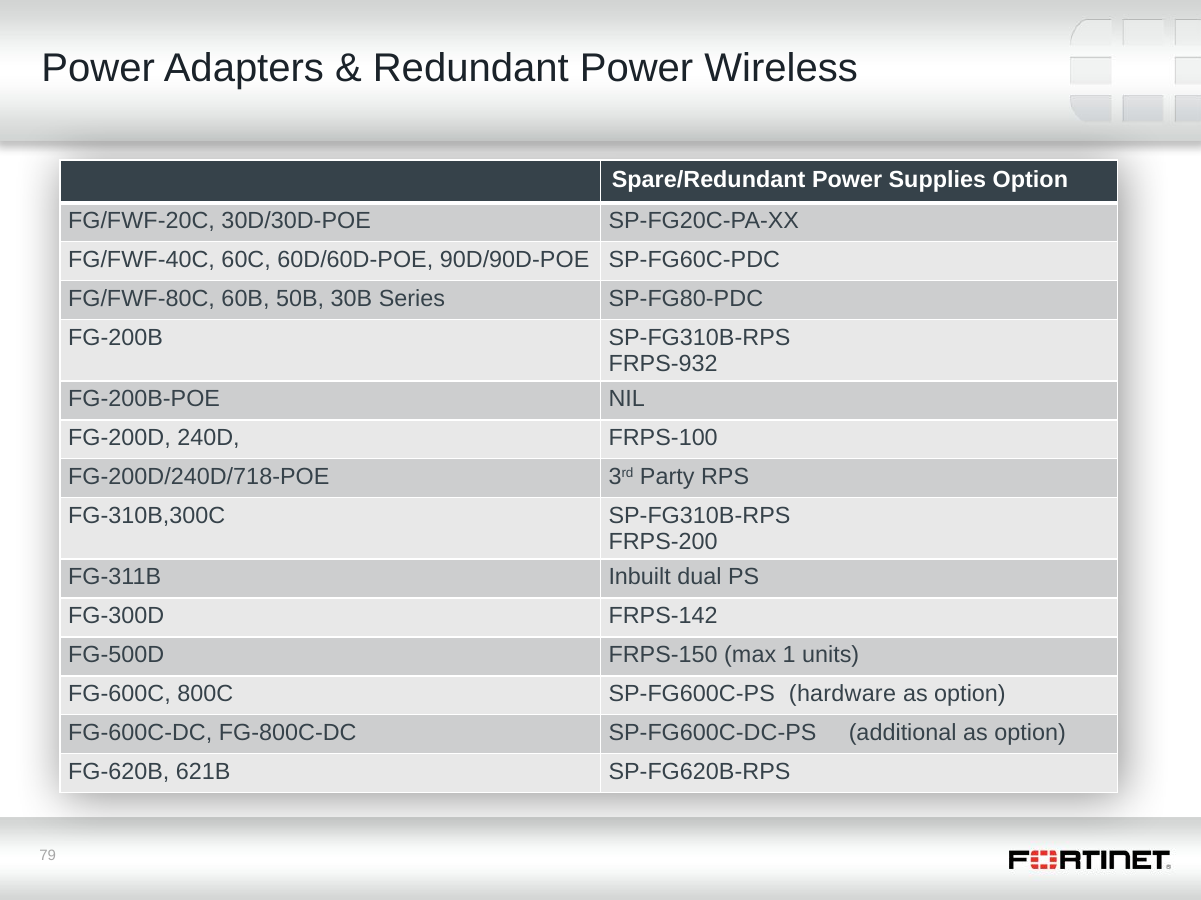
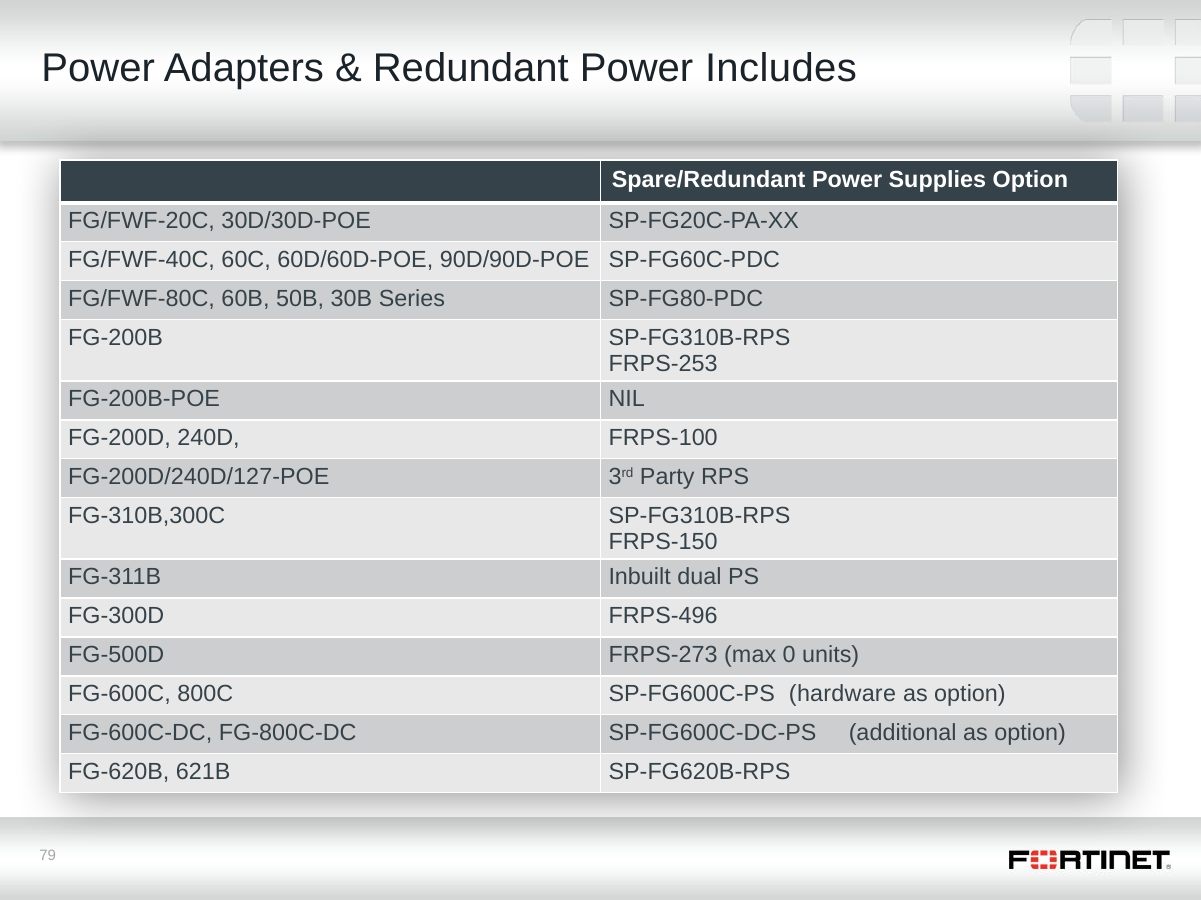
Wireless: Wireless -> Includes (781, 69)
FRPS-932: FRPS-932 -> FRPS-253 (663, 364)
FG-200D/240D/718-POE: FG-200D/240D/718-POE -> FG-200D/240D/127-POE (199, 477)
FRPS-200: FRPS-200 -> FRPS-150 (663, 542)
FRPS-142: FRPS-142 -> FRPS-496 (663, 617)
FRPS-150: FRPS-150 -> FRPS-273 (663, 656)
1: 1 -> 0 (789, 656)
